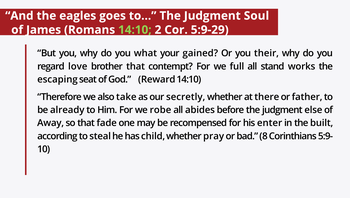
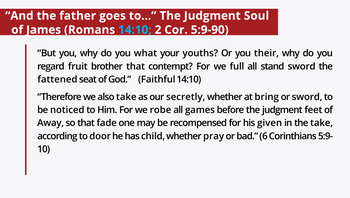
eagles: eagles -> father (78, 16)
14:10 colour: light green -> light blue (135, 30)
5:9-29: 5:9-29 -> 5:9-90 (210, 30)
gained: gained -> youths (200, 53)
love: love -> fruit (78, 66)
stand works: works -> sword (302, 66)
escaping: escaping -> fattened (57, 79)
Reward: Reward -> Faithful (157, 79)
there: there -> bring (267, 97)
or father: father -> sword (307, 97)
already: already -> noticed (67, 110)
abides: abides -> games (200, 110)
else: else -> feet (313, 110)
enter: enter -> given (270, 123)
the built: built -> take (322, 123)
steal: steal -> door (100, 136)
8: 8 -> 6 (263, 136)
